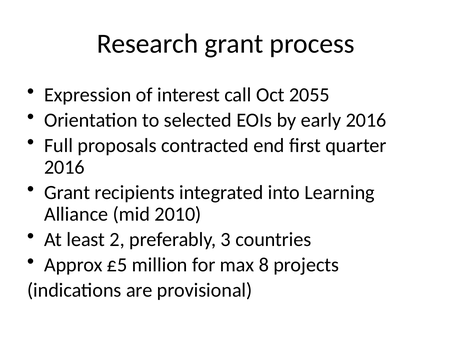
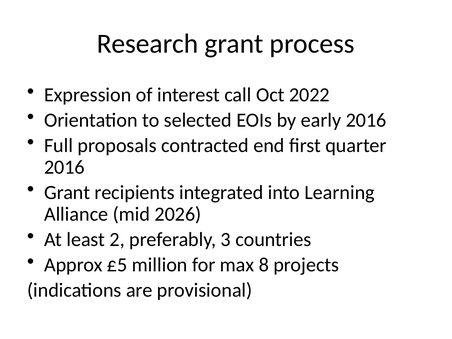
2055: 2055 -> 2022 (309, 95)
2010: 2010 -> 2026 (178, 214)
